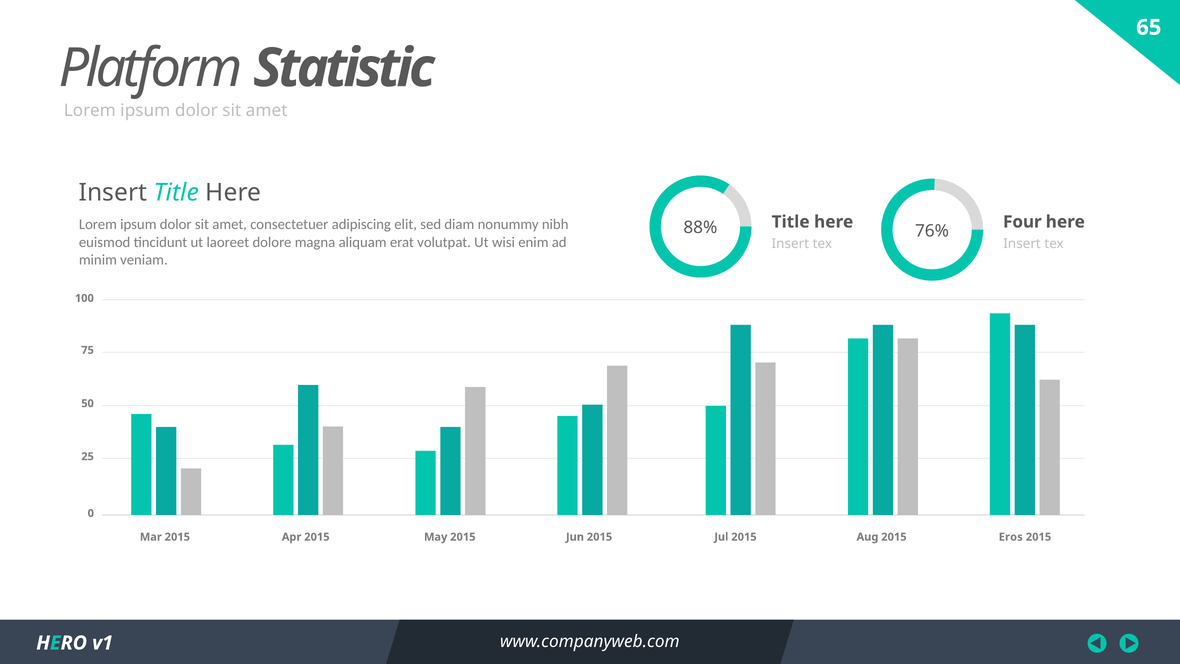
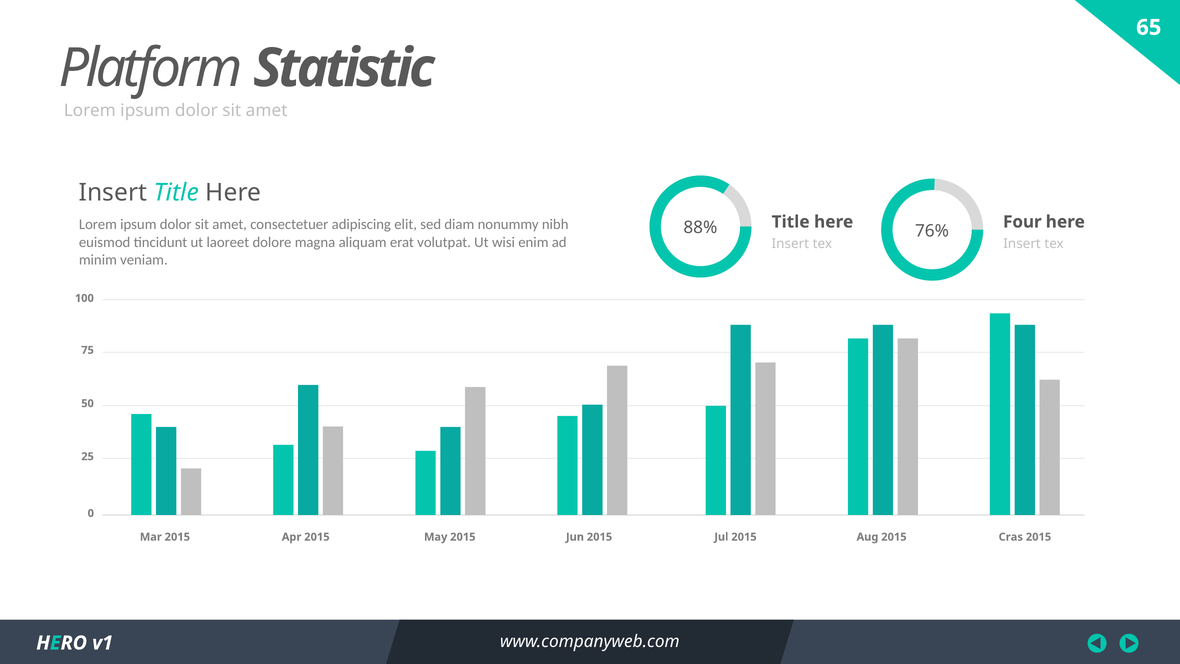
Eros: Eros -> Cras (1011, 537)
